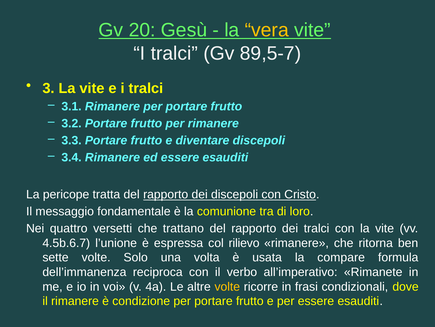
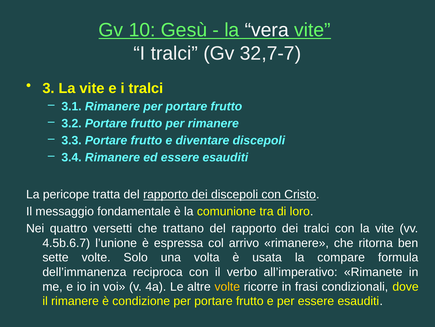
20: 20 -> 10 (142, 30)
vera colour: yellow -> white (267, 30)
89,5-7: 89,5-7 -> 32,7-7 (271, 53)
rilievo: rilievo -> arrivo (244, 243)
